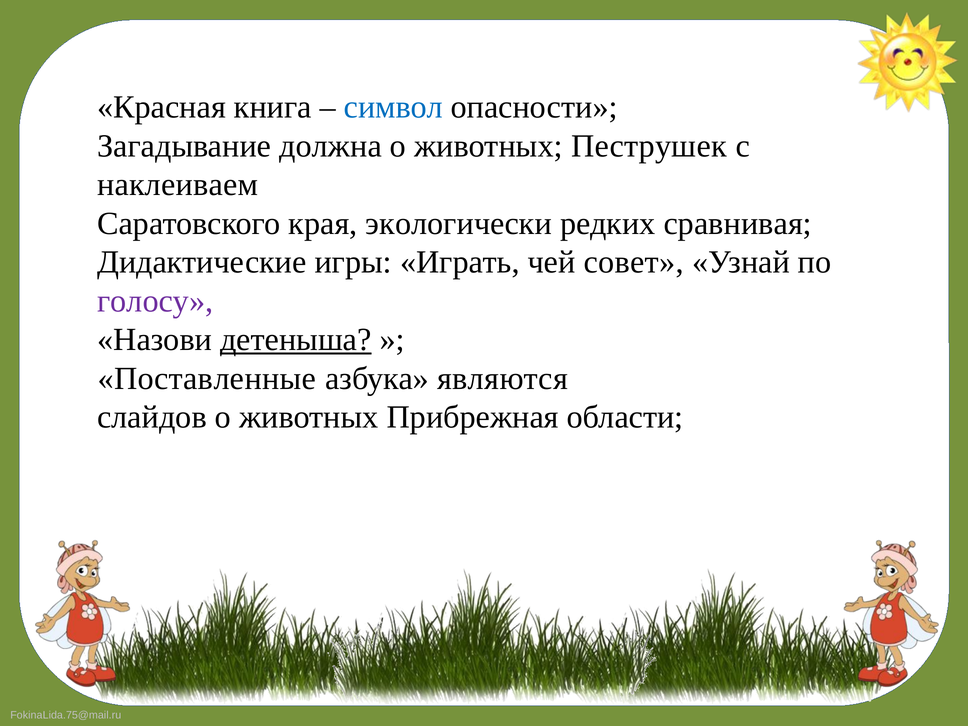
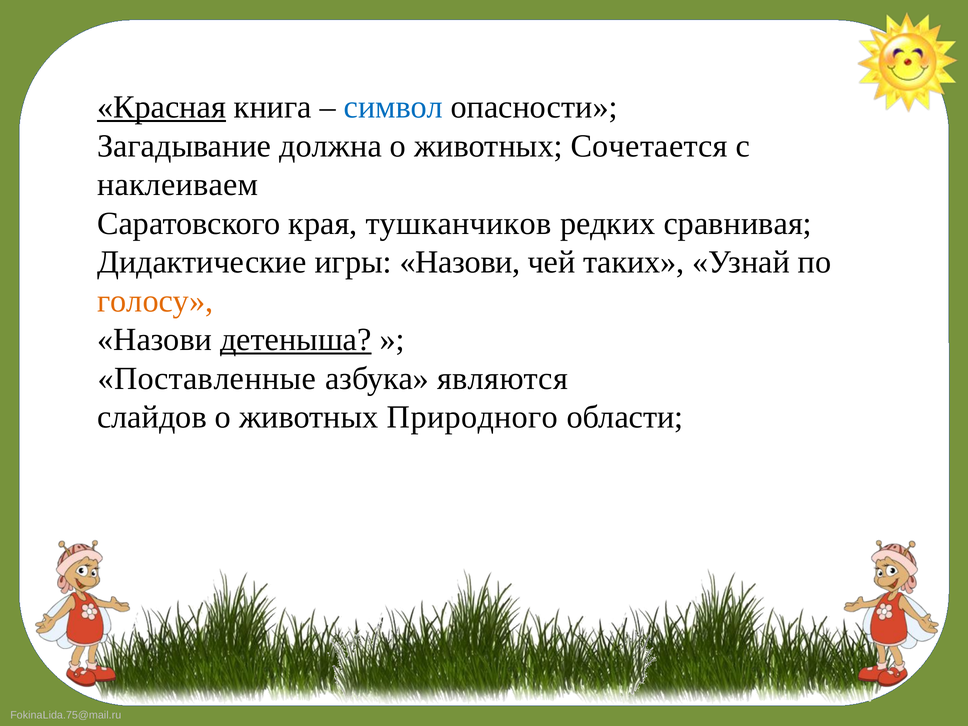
Красная underline: none -> present (161, 107)
Пеструшек: Пеструшек -> Сочетается (649, 146)
экологически: экологически -> тушканчиков (459, 223)
игры Играть: Играть -> Назови (460, 262)
совет: совет -> таких (634, 262)
голосу colour: purple -> orange (155, 301)
Прибрежная: Прибрежная -> Природного (472, 417)
